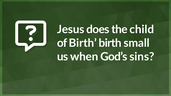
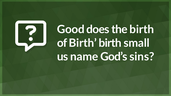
Jesus: Jesus -> Good (71, 29)
the child: child -> birth (142, 29)
when: when -> name (84, 57)
